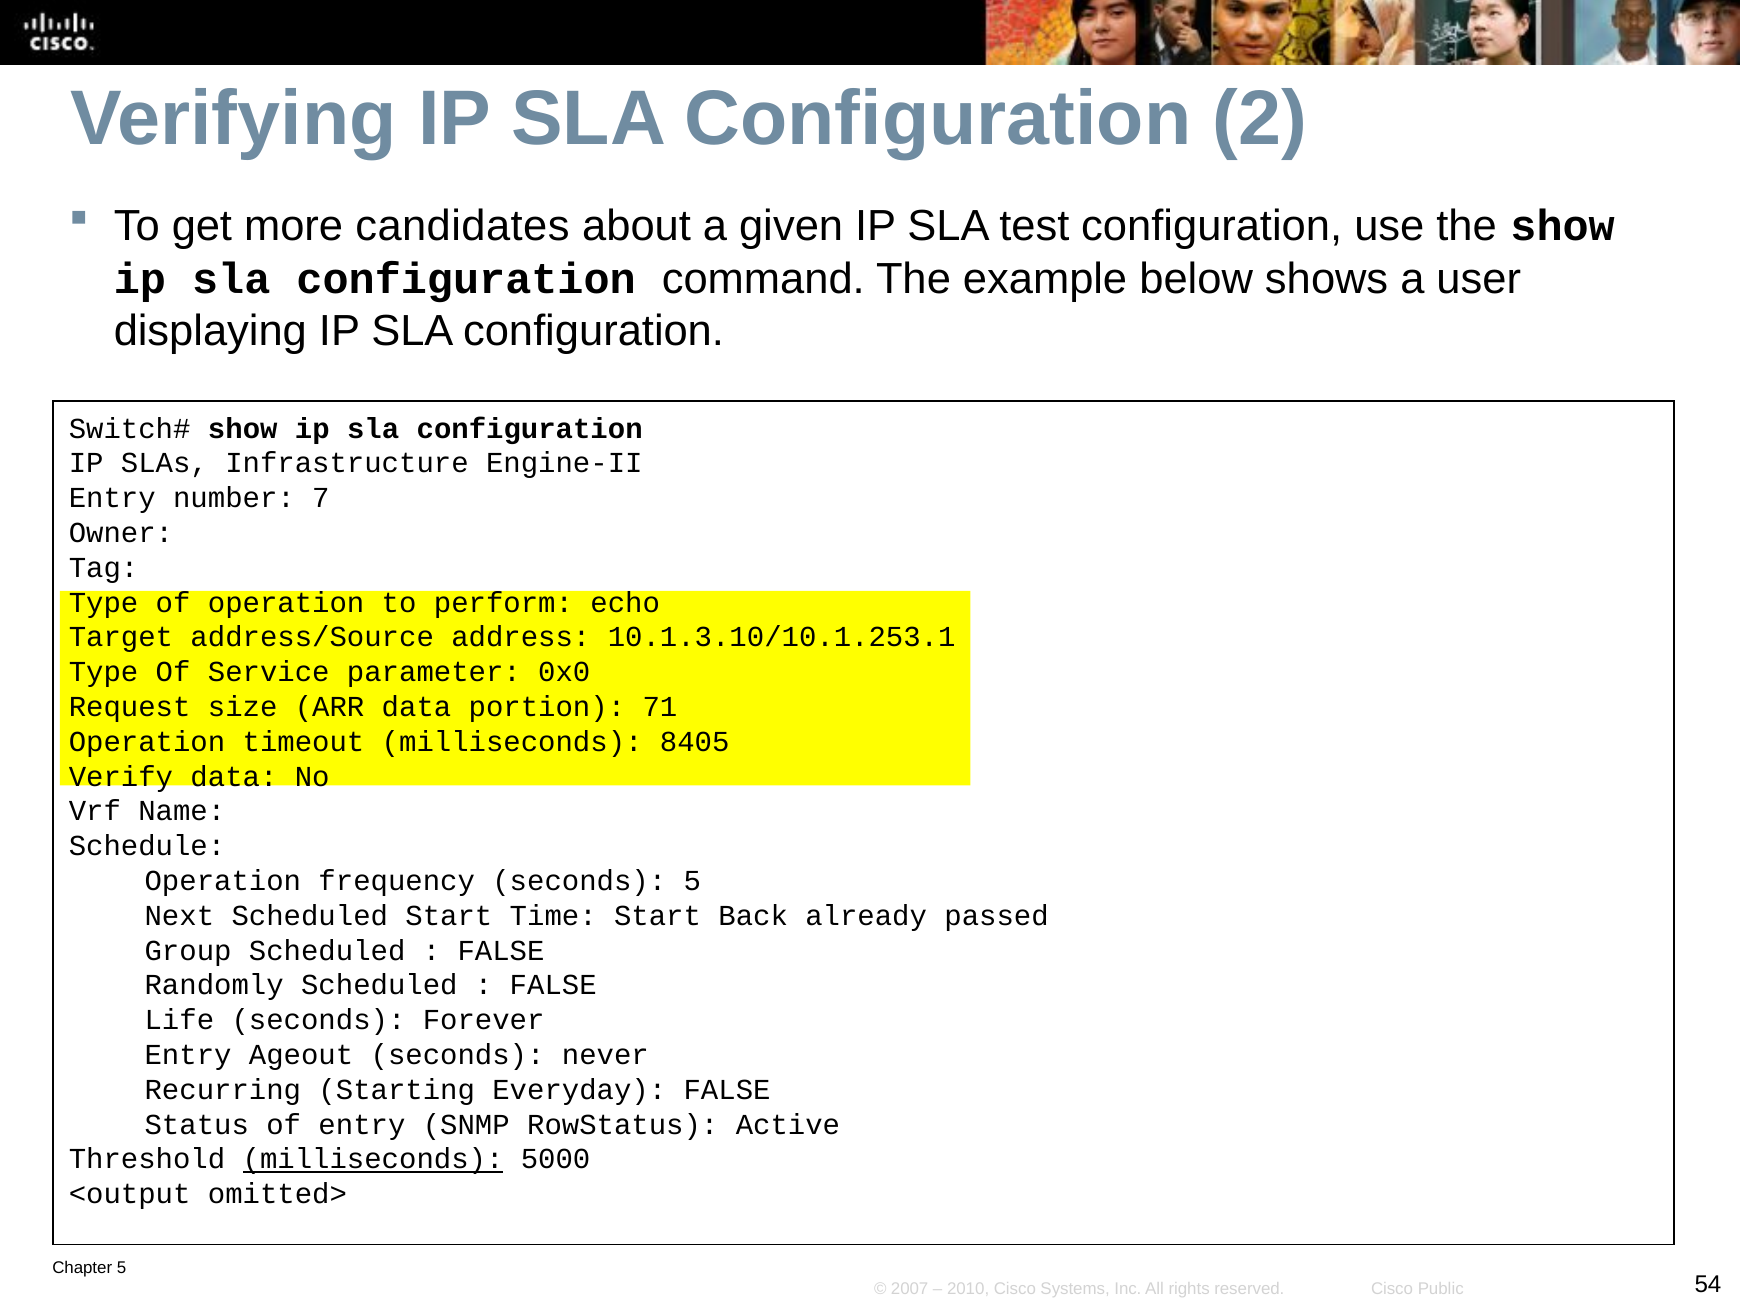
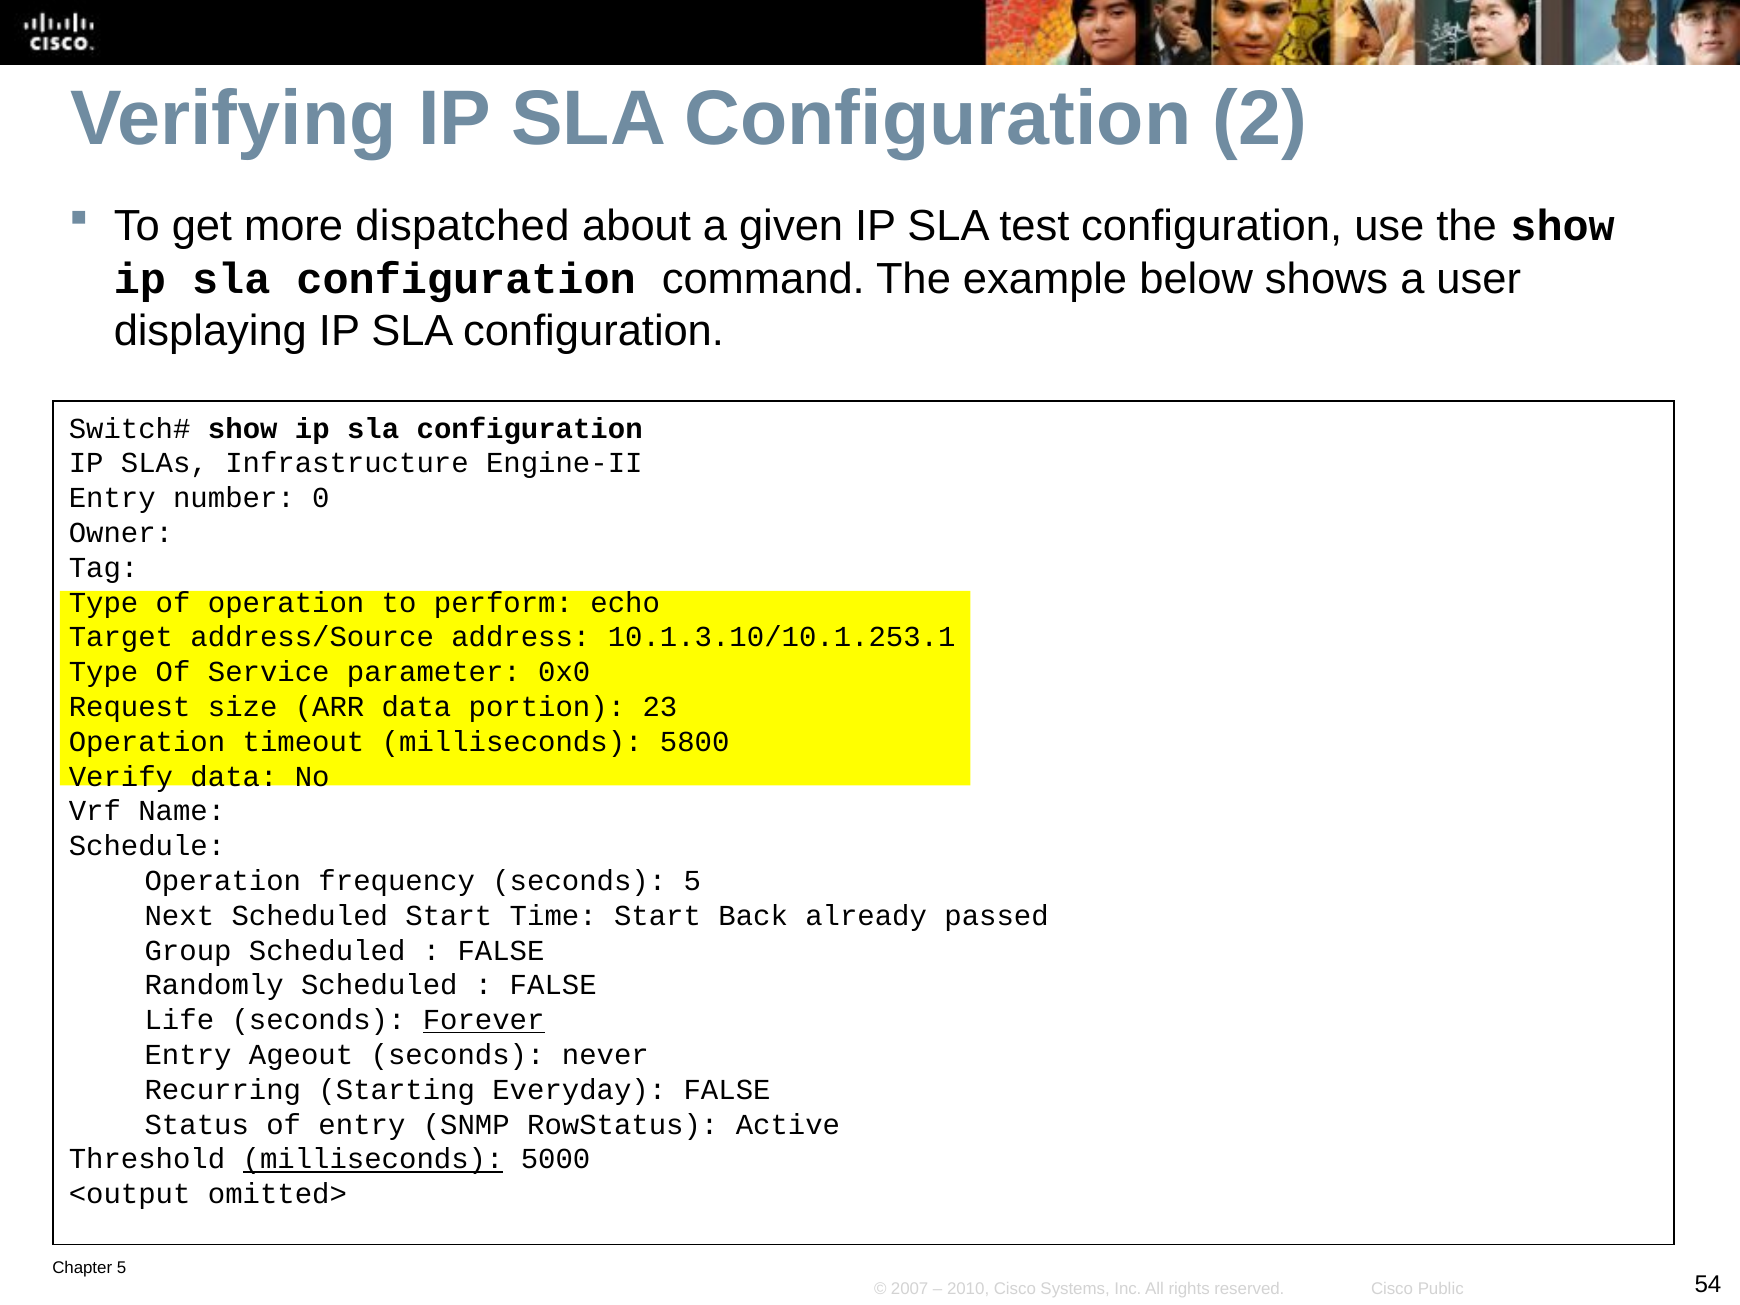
candidates: candidates -> dispatched (462, 227)
7: 7 -> 0 (321, 498)
71: 71 -> 23 (660, 707)
8405: 8405 -> 5800 (695, 742)
Forever underline: none -> present (484, 1020)
